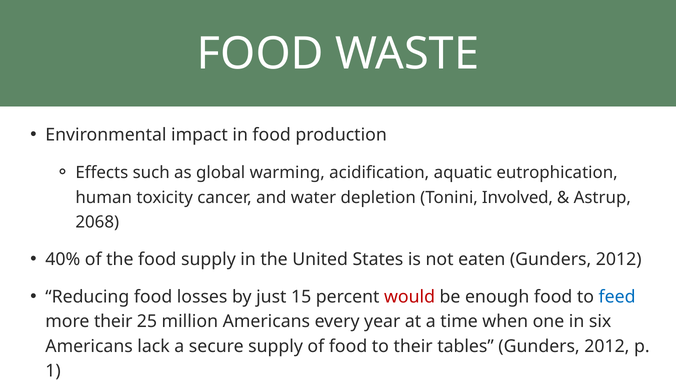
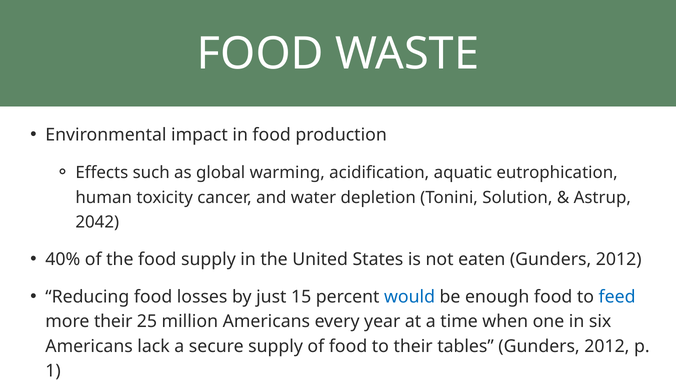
Involved: Involved -> Solution (517, 198)
2068: 2068 -> 2042 (97, 222)
would colour: red -> blue (410, 297)
